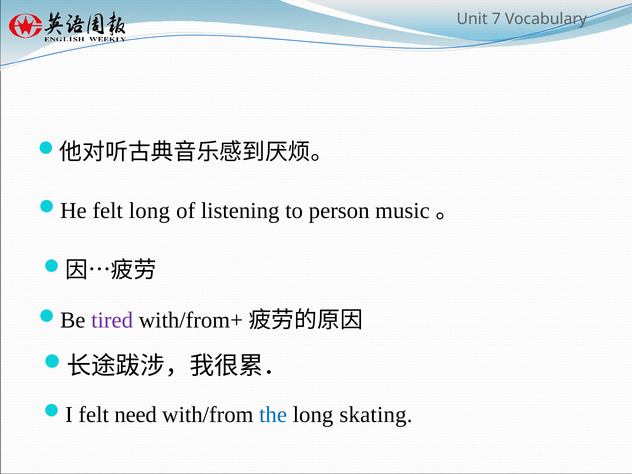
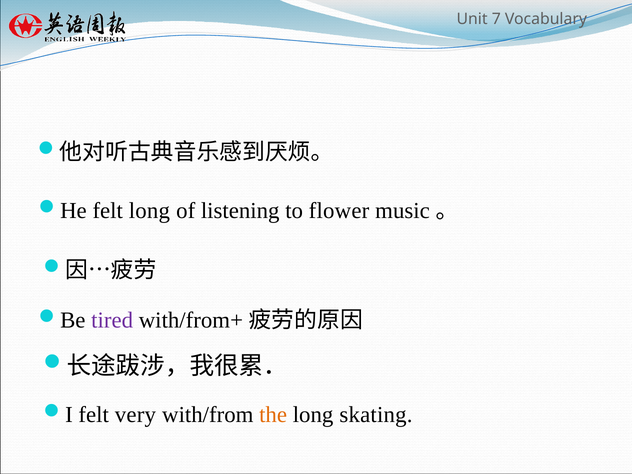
person: person -> flower (339, 211)
need: need -> very (135, 415)
the colour: blue -> orange (273, 415)
